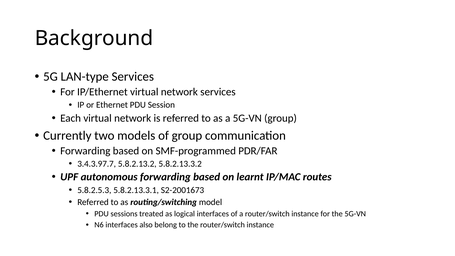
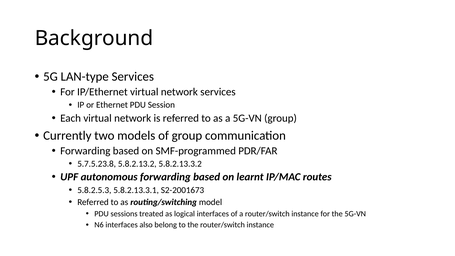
3.4.3.97.7: 3.4.3.97.7 -> 5.7.5.23.8 (97, 164)
